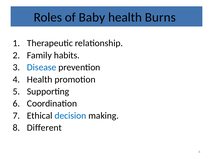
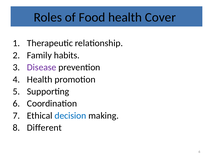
Baby: Baby -> Food (92, 17)
Burns: Burns -> Cover (160, 17)
Disease colour: blue -> purple (42, 68)
